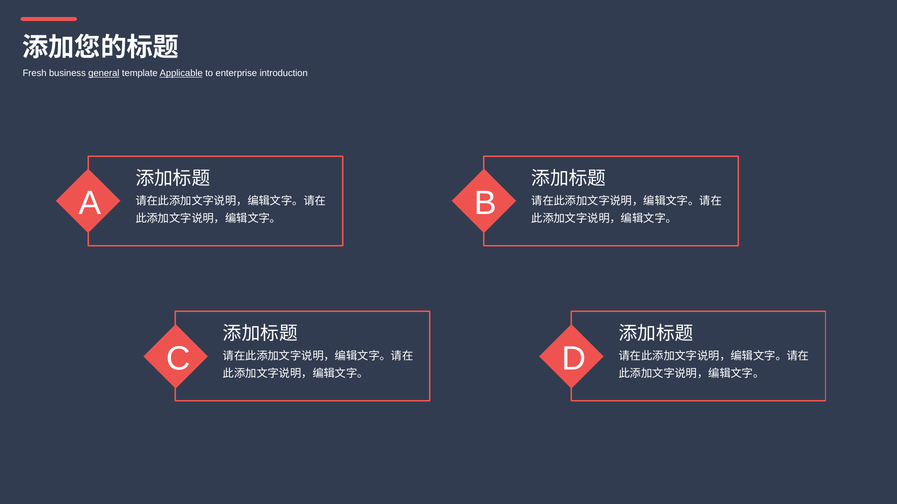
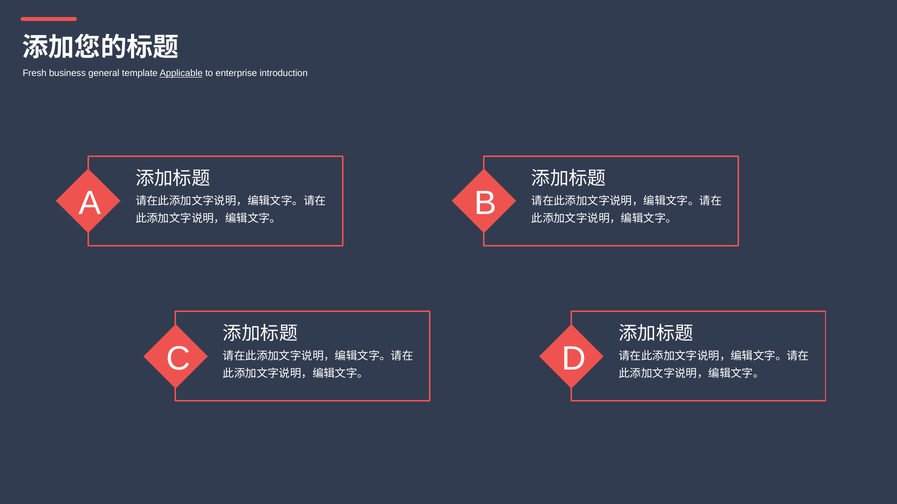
general underline: present -> none (104, 73)
